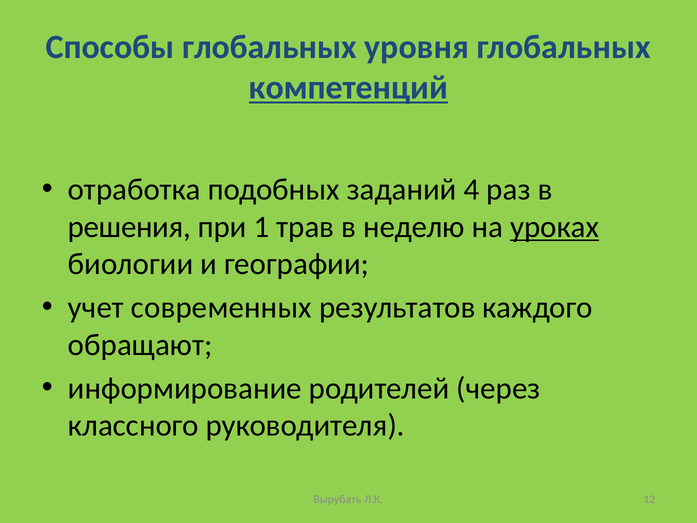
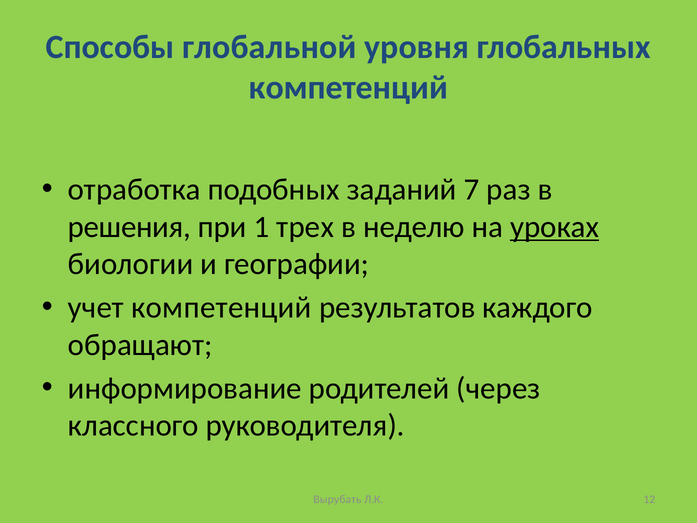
Способы глобальных: глобальных -> глобальной (269, 47)
компетенций underline: present -> none (348, 88)
4: 4 -> 7 (472, 190)
трав: трав -> трех (305, 227)
учет современных: современных -> компетенций (221, 307)
